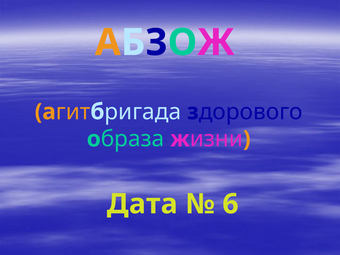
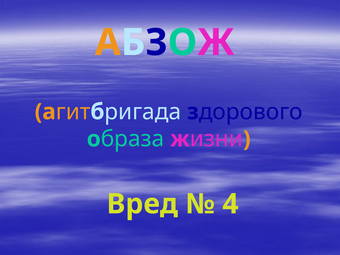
Дата: Дата -> Вред (142, 204)
6: 6 -> 4 (230, 204)
